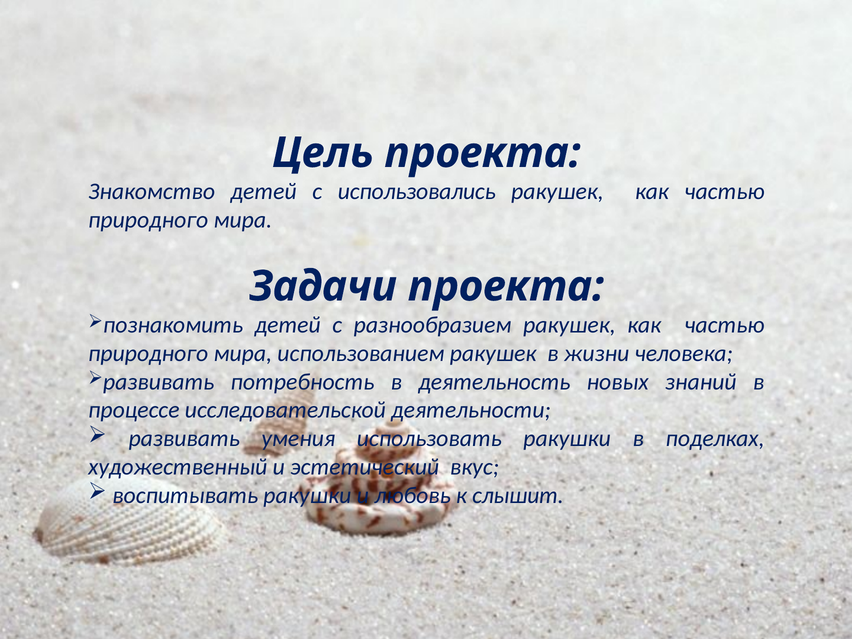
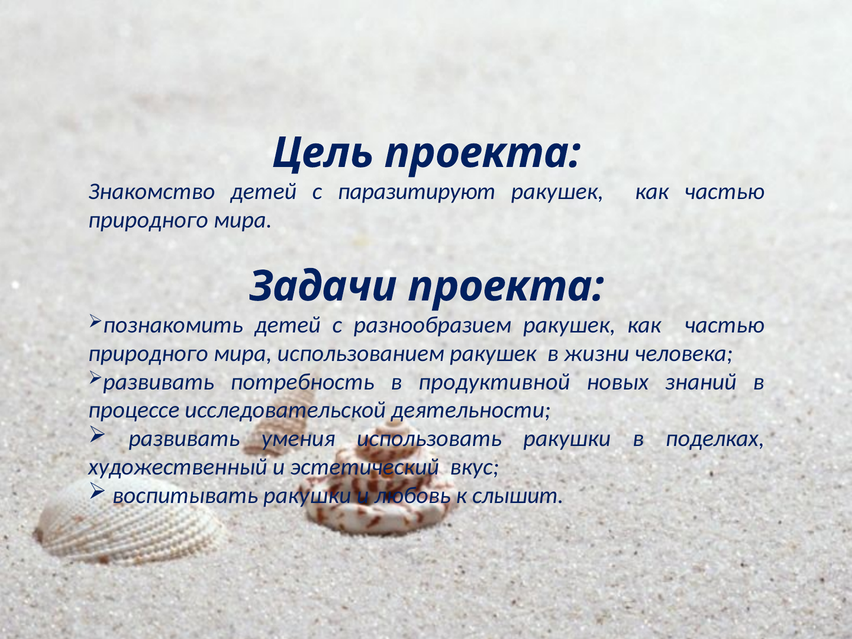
использовались: использовались -> паразитируют (417, 191)
деятельность: деятельность -> продуктивной (494, 382)
